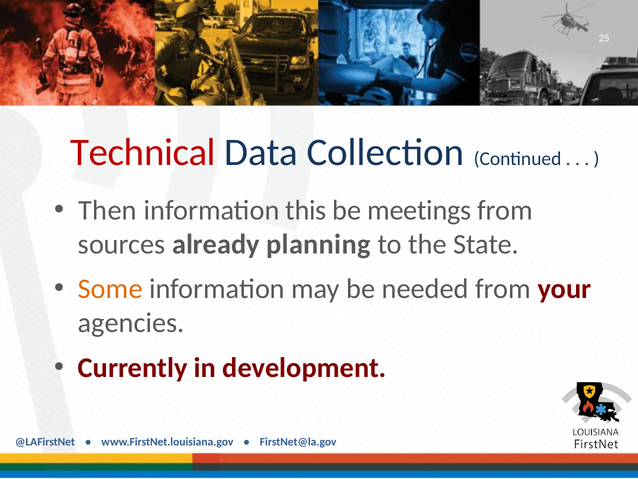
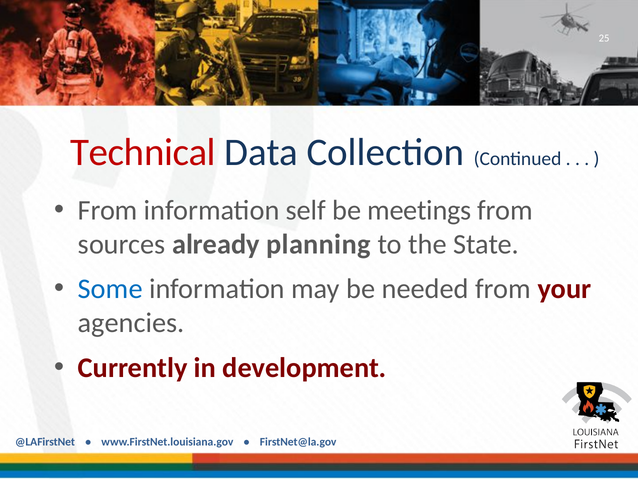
Then: Then -> From (108, 210)
this: this -> self (306, 210)
Some colour: orange -> blue (110, 289)
